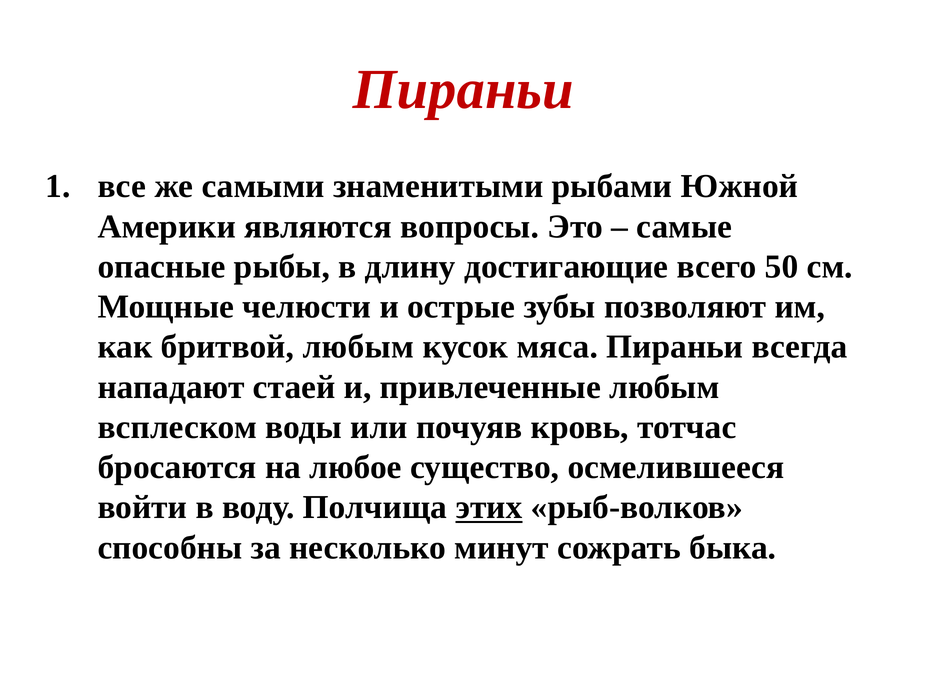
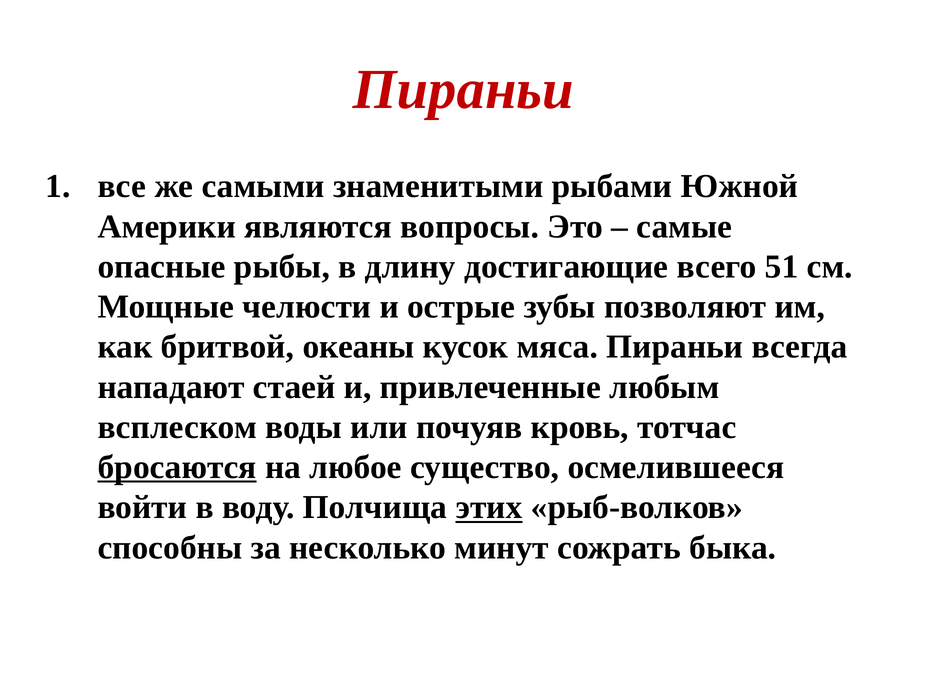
50: 50 -> 51 (782, 267)
бритвой любым: любым -> океаны (359, 347)
бросаются underline: none -> present (177, 467)
